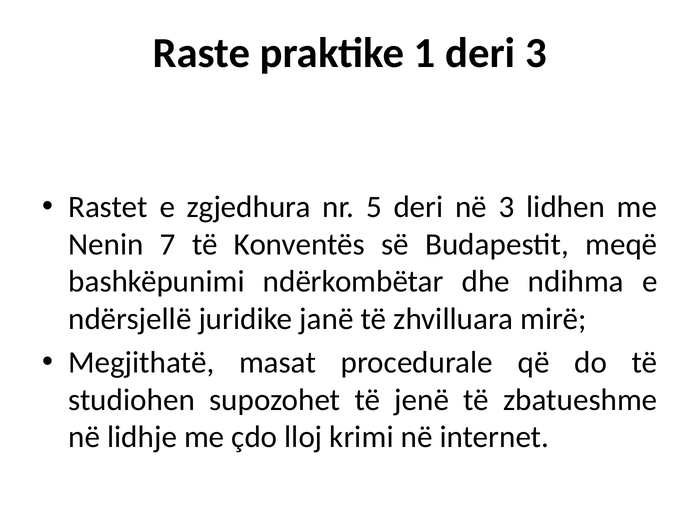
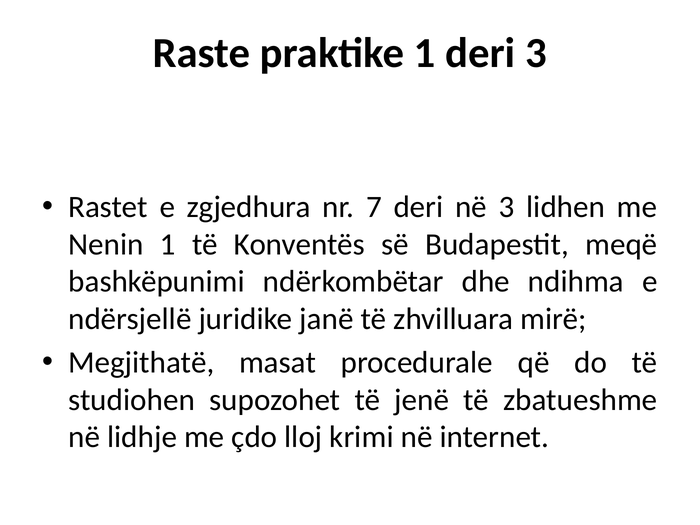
5: 5 -> 7 (374, 207)
Nenin 7: 7 -> 1 (168, 244)
